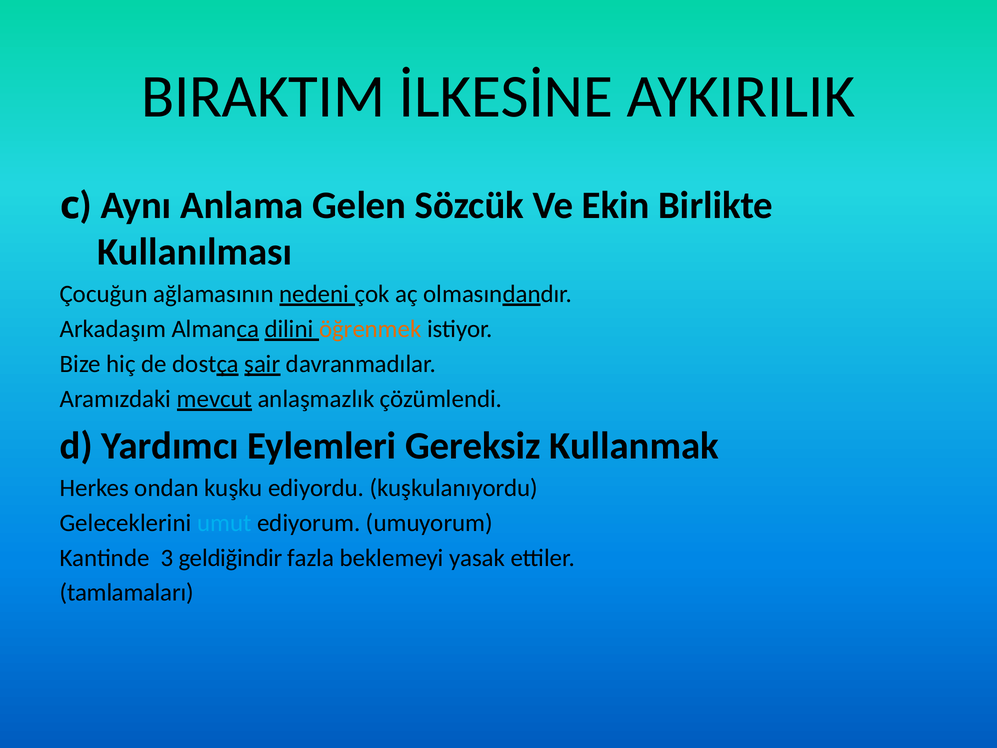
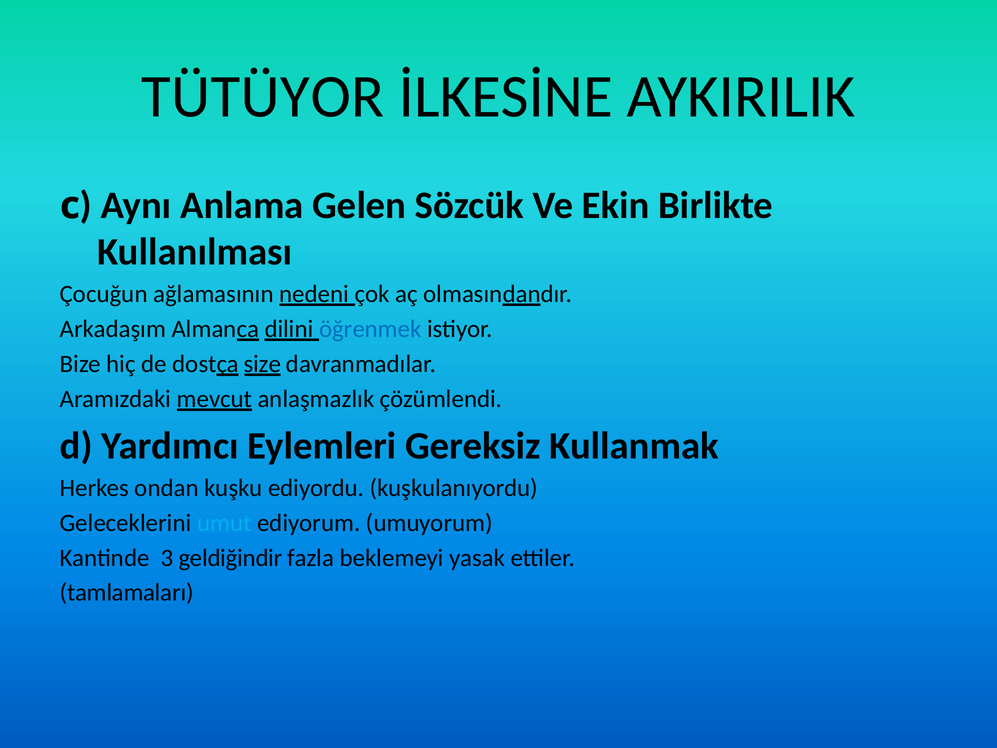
BIRAKTIM: BIRAKTIM -> TÜTÜYOR (263, 97)
öğrenmek colour: orange -> blue (370, 329)
şair: şair -> size (262, 364)
